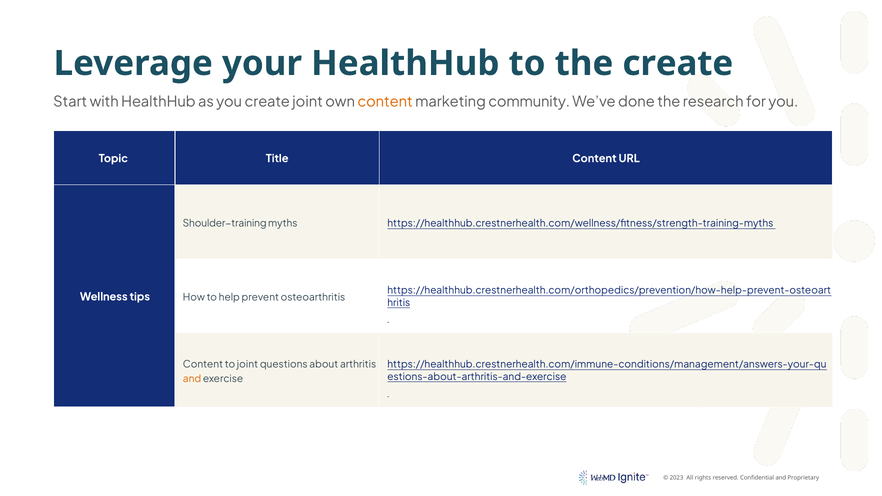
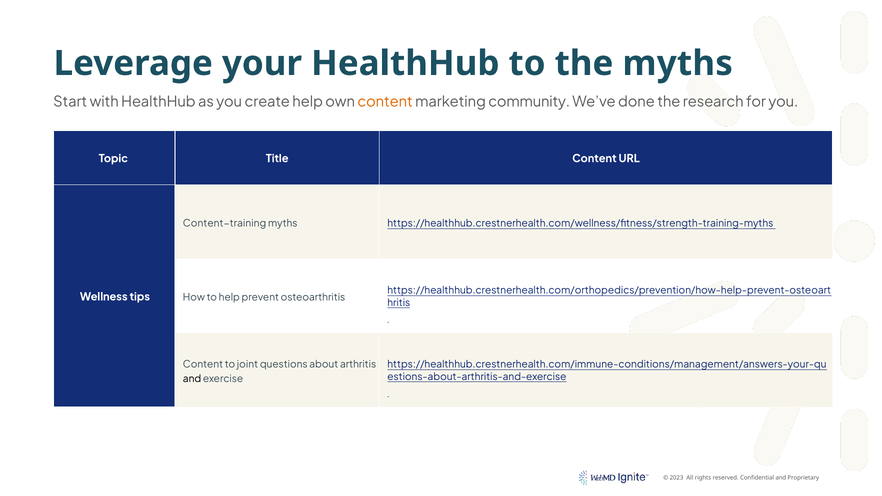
the create: create -> myths (678, 63)
create joint: joint -> help (308, 102)
Shoulder-training: Shoulder-training -> Content-training (225, 224)
and colour: orange -> black (192, 379)
